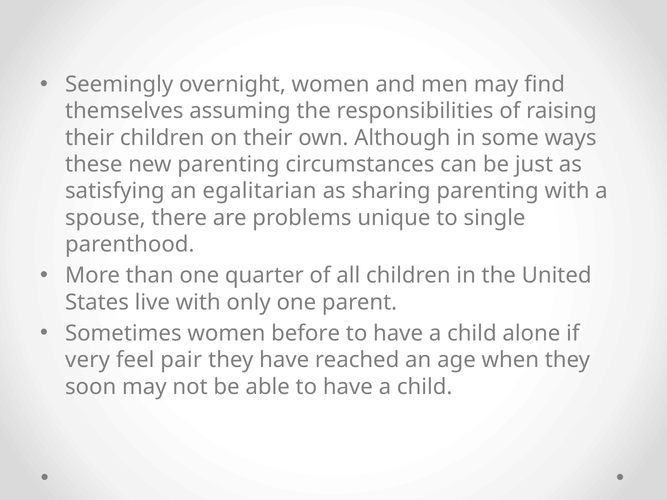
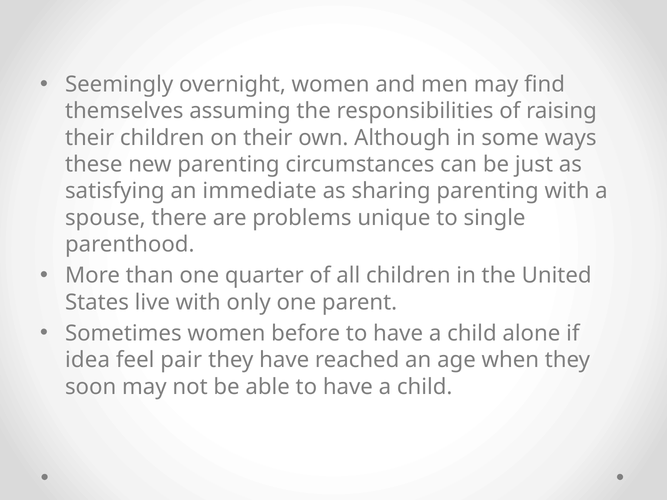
egalitarian: egalitarian -> immediate (260, 191)
very: very -> idea (88, 360)
